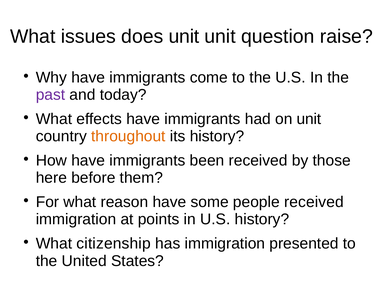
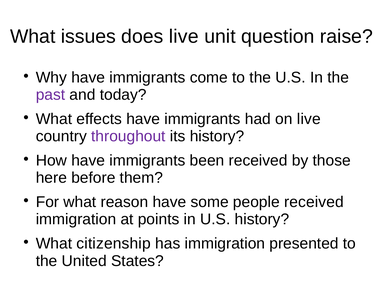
does unit: unit -> live (184, 37)
on unit: unit -> live (309, 119)
throughout colour: orange -> purple (128, 137)
